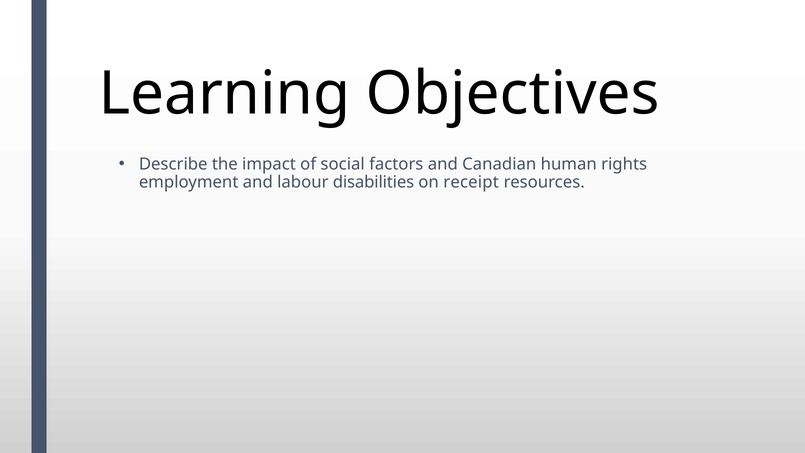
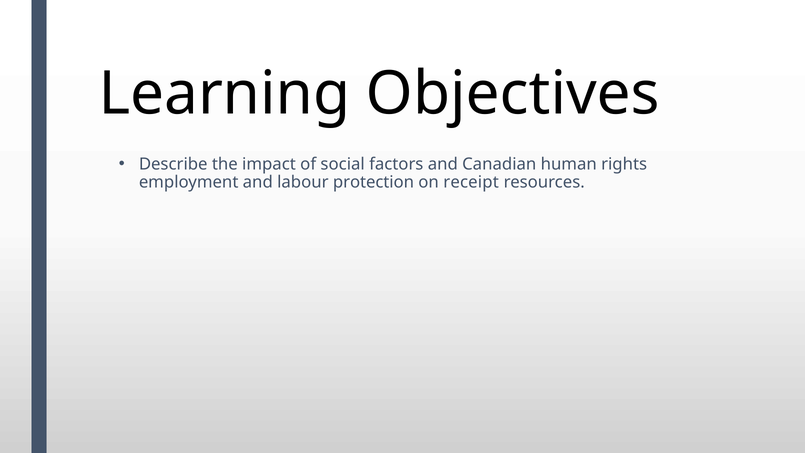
disabilities: disabilities -> protection (373, 182)
